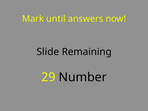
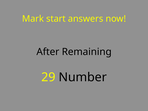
until: until -> start (56, 19)
Slide: Slide -> After (48, 52)
